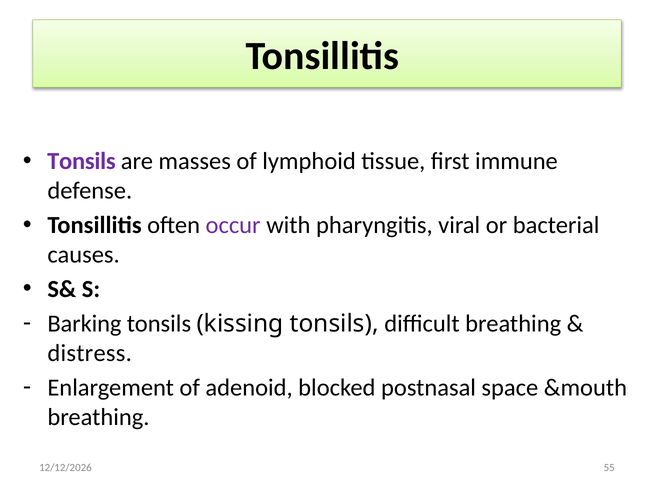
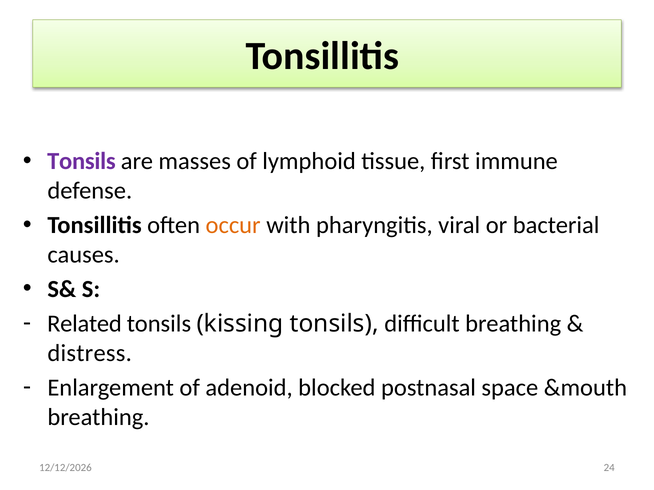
occur colour: purple -> orange (233, 225)
Barking: Barking -> Related (84, 324)
55: 55 -> 24 (609, 468)
